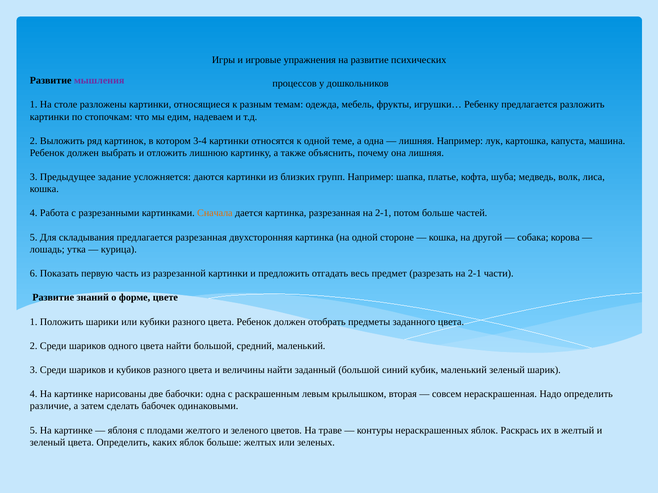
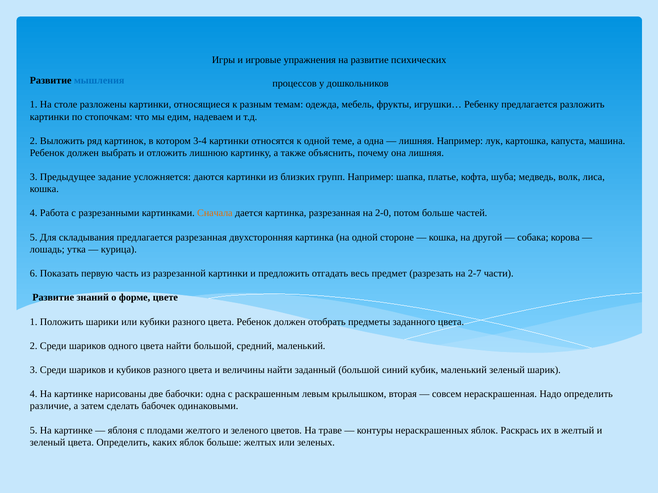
мышления colour: purple -> blue (99, 81)
разрезанная на 2-1: 2-1 -> 2-0 (383, 213)
разрезать на 2-1: 2-1 -> 2-7 (475, 274)
